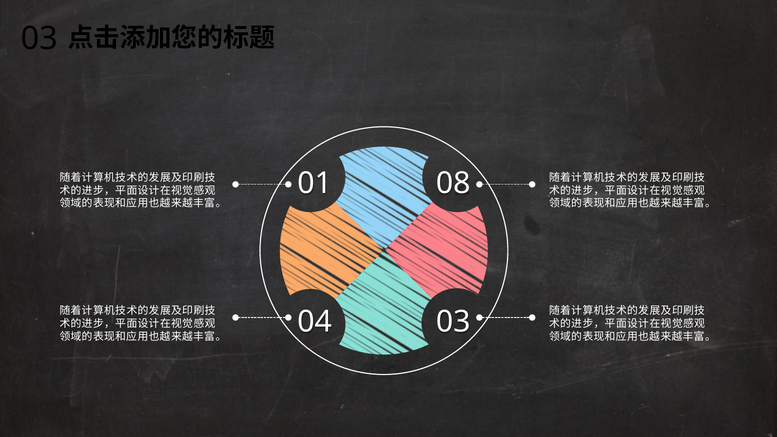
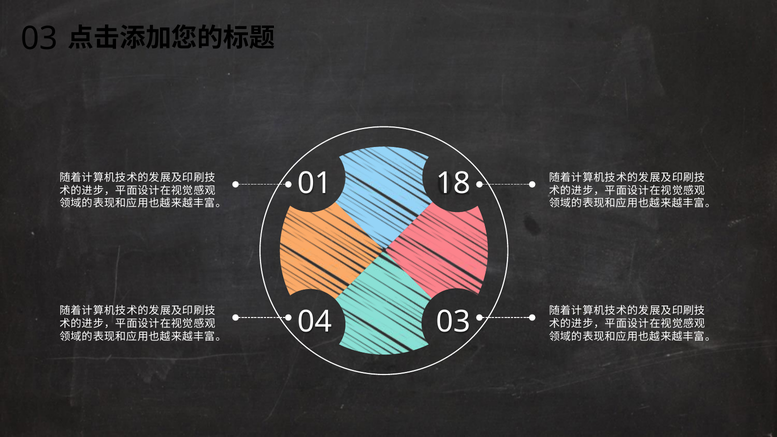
08: 08 -> 18 (453, 183)
